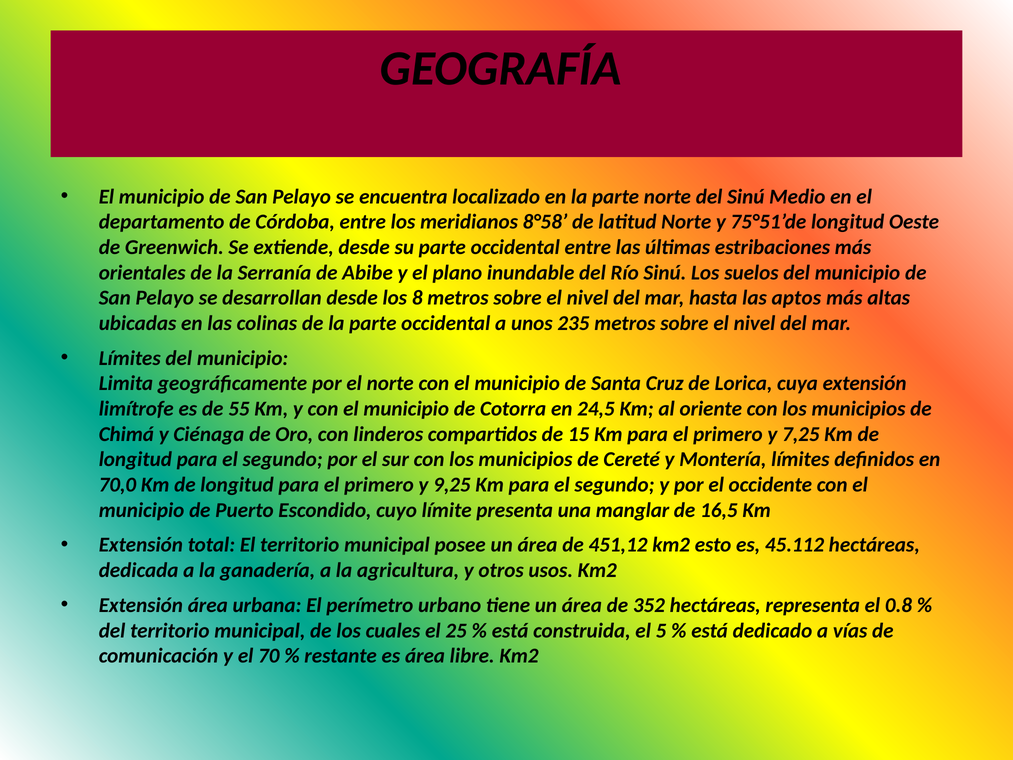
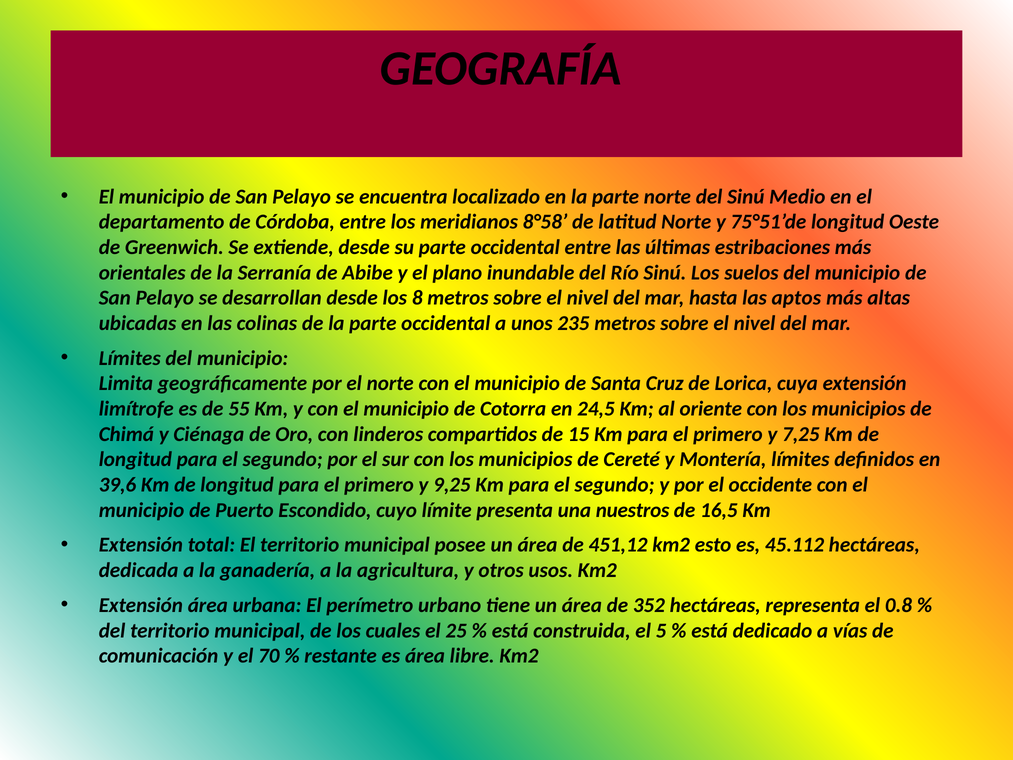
70,0: 70,0 -> 39,6 (117, 485)
manglar: manglar -> nuestros (633, 510)
